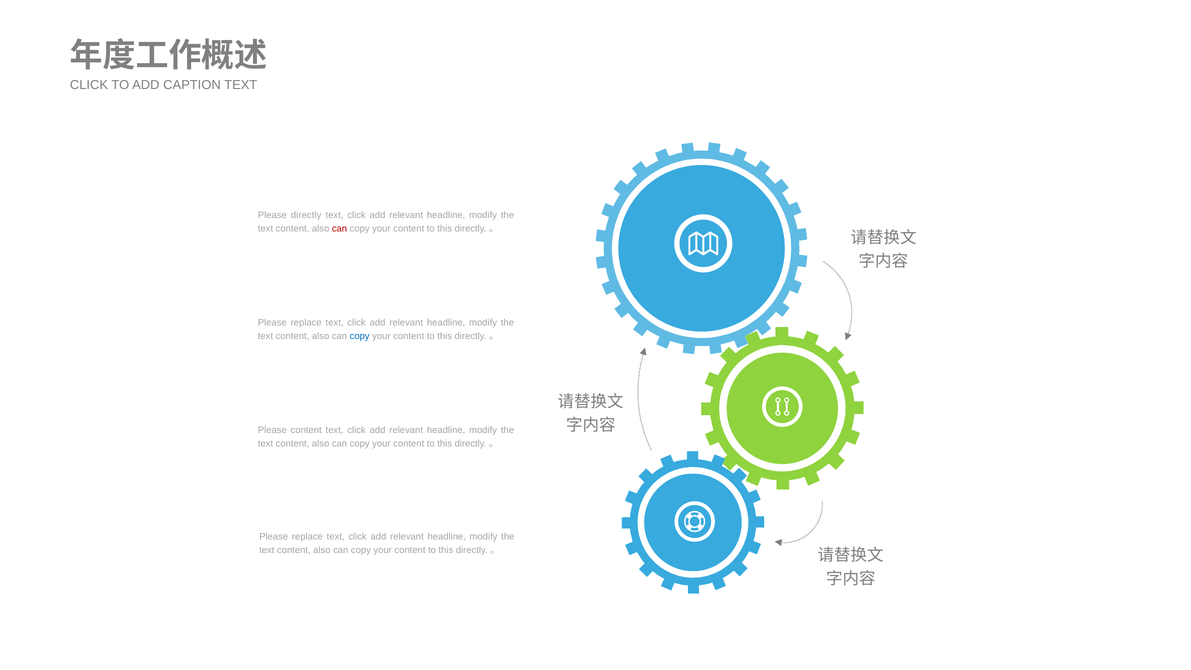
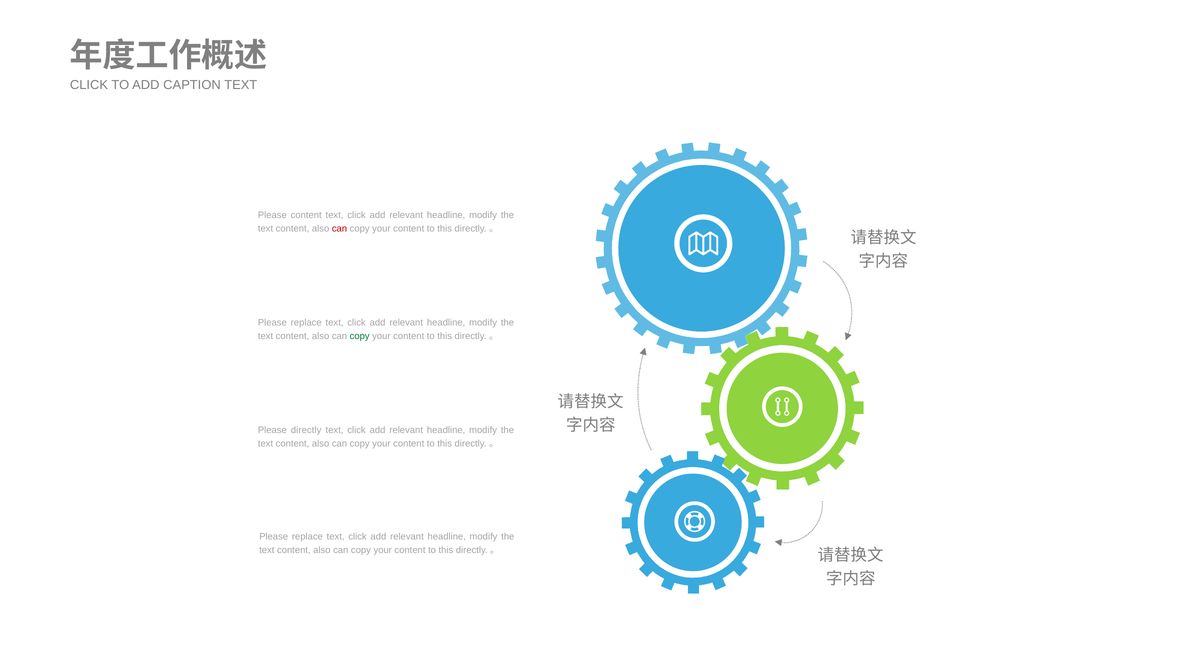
Please directly: directly -> content (306, 215)
copy colour: blue -> green (360, 336)
Please content: content -> directly (306, 430)
